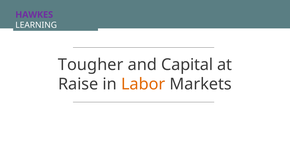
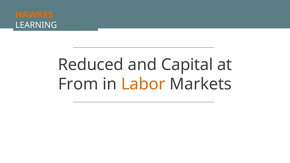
HAWKES colour: purple -> orange (34, 15)
Tougher: Tougher -> Reduced (91, 65)
Raise: Raise -> From (78, 84)
